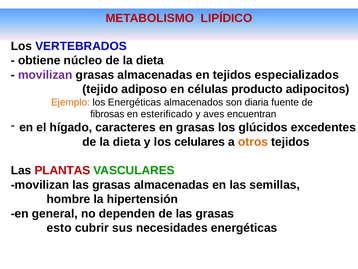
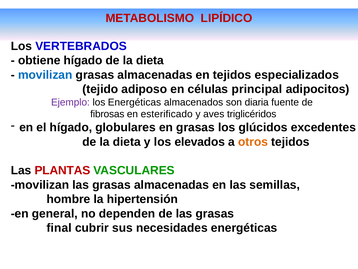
obtiene núcleo: núcleo -> hígado (83, 60)
movilizan colour: purple -> blue (45, 75)
producto: producto -> principal (257, 89)
Ejemplo colour: orange -> purple (70, 102)
encuentran: encuentran -> triglicéridos (252, 114)
caracteres: caracteres -> globulares (126, 127)
celulares: celulares -> elevados (200, 142)
esto: esto -> final (59, 228)
